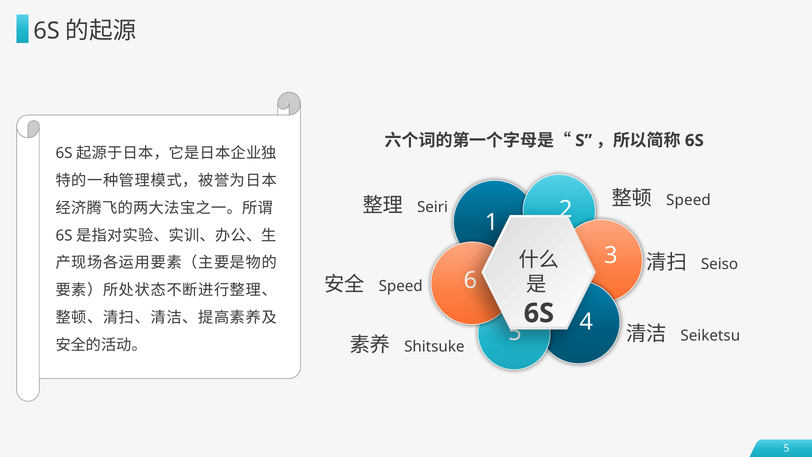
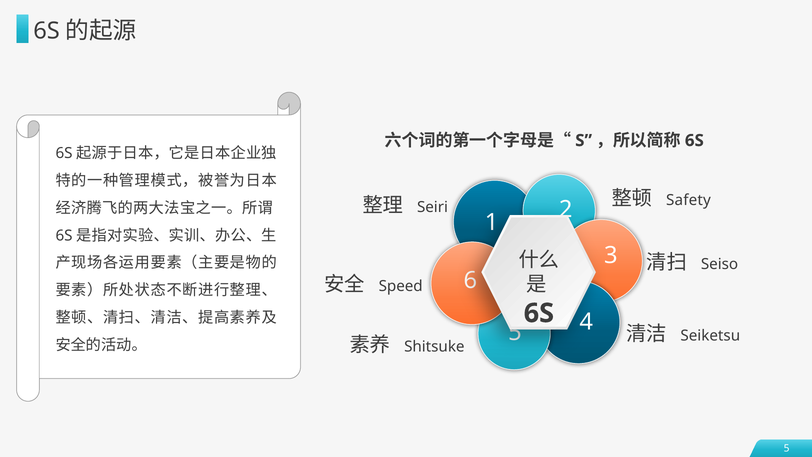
Speed: Speed -> Safety (688, 200)
